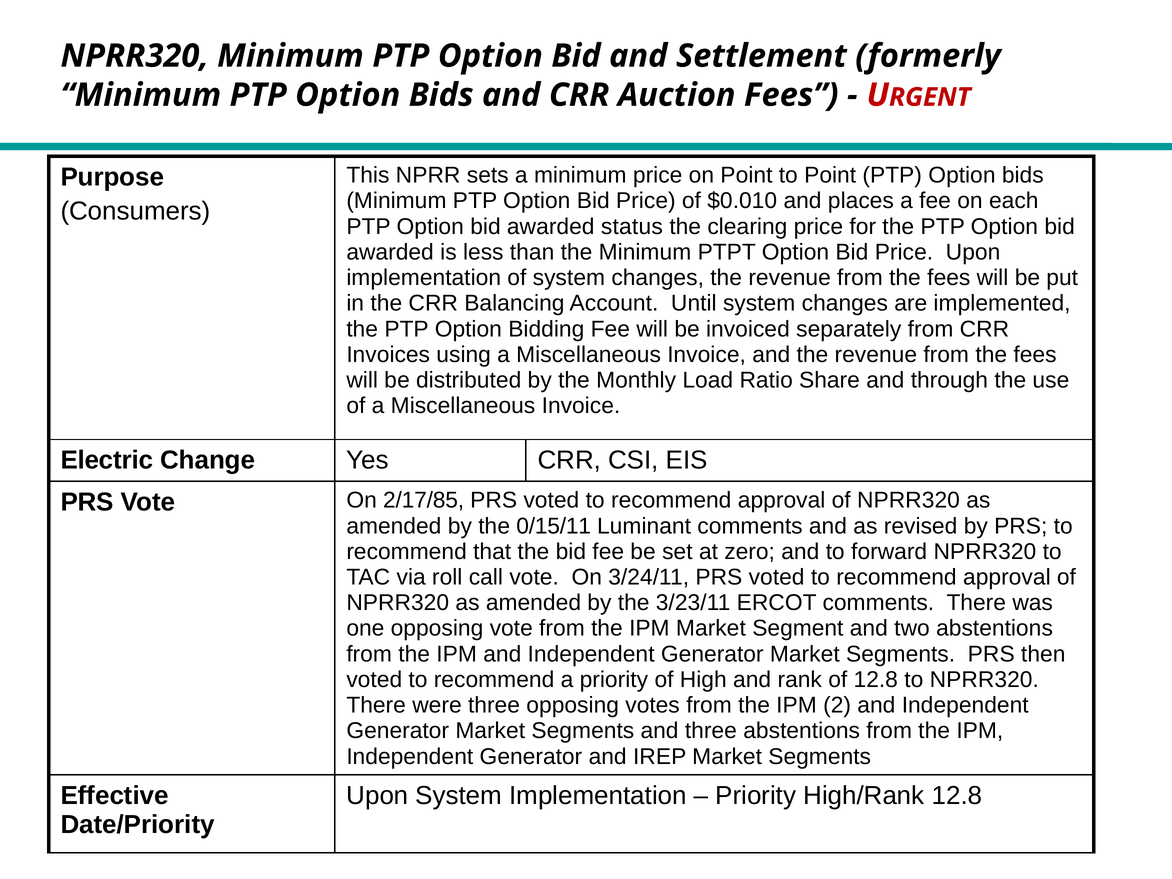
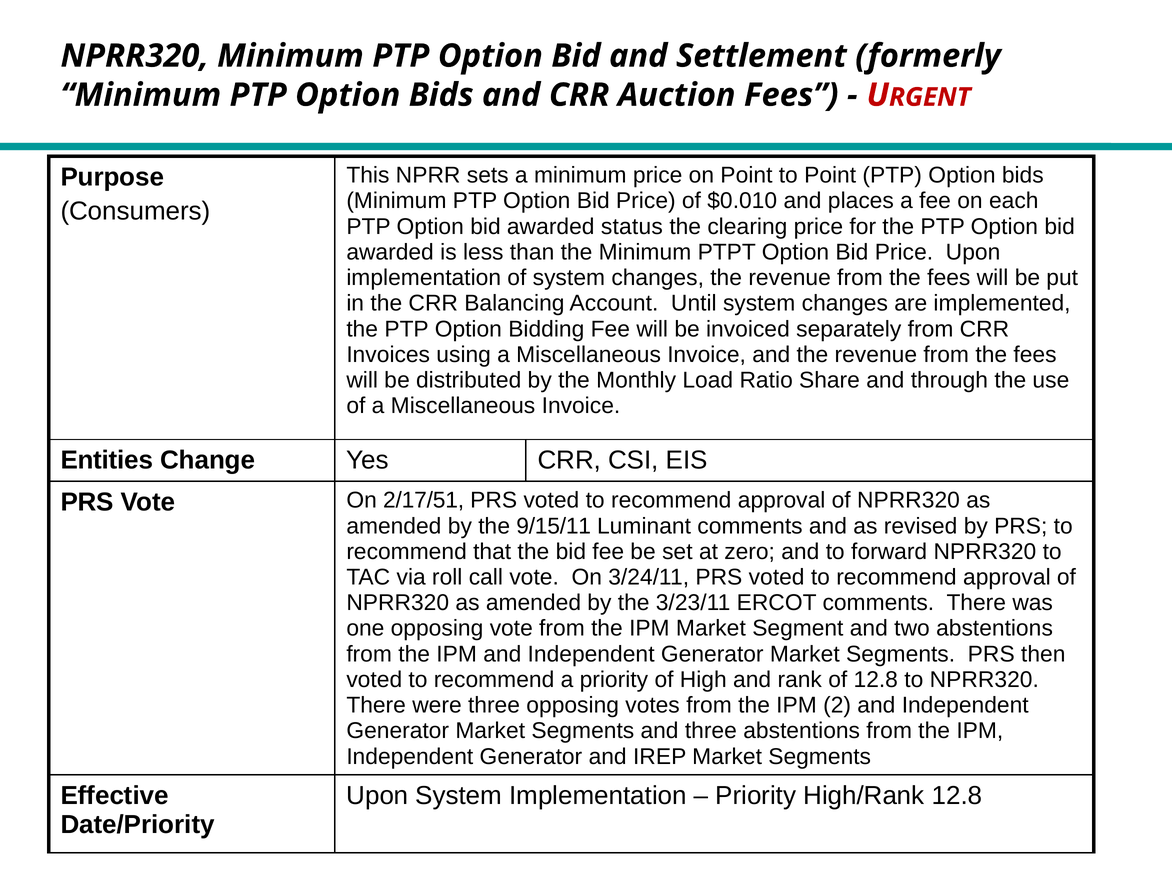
Electric: Electric -> Entities (107, 460)
2/17/85: 2/17/85 -> 2/17/51 (424, 500)
0/15/11: 0/15/11 -> 9/15/11 (554, 526)
